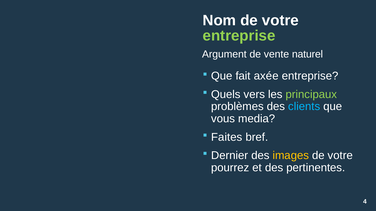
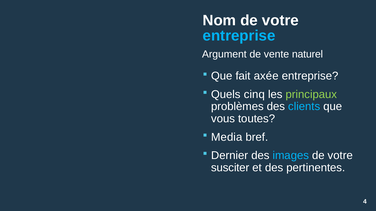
entreprise colour: light green -> light blue (239, 36)
vers: vers -> cinq (254, 95)
media: media -> toutes (257, 119)
Faites: Faites -> Media (227, 137)
images colour: yellow -> light blue (291, 156)
pourrez: pourrez -> susciter (230, 168)
